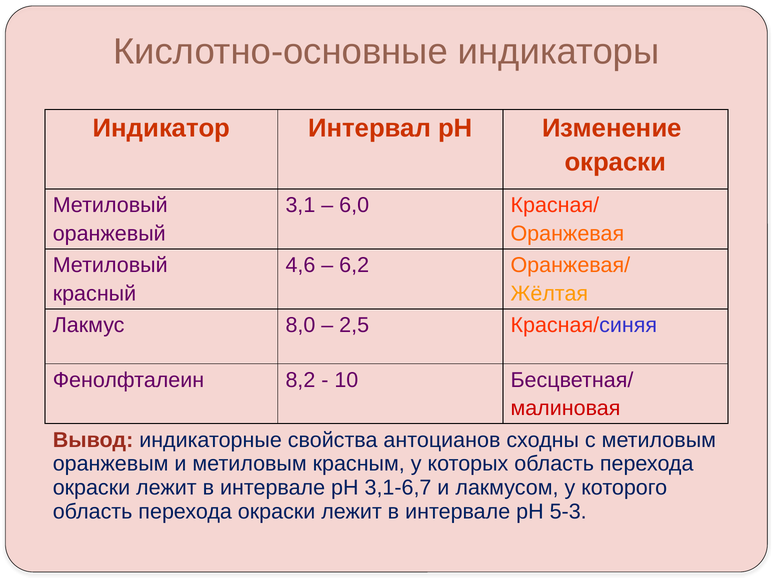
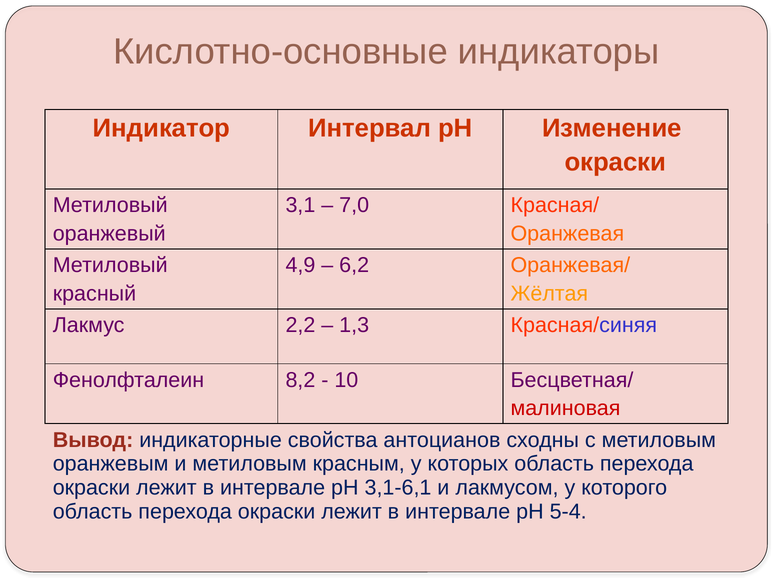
6,0: 6,0 -> 7,0 (354, 205)
4,6: 4,6 -> 4,9 (300, 265)
8,0: 8,0 -> 2,2 (300, 325)
2,5: 2,5 -> 1,3 (354, 325)
3,1-6,7: 3,1-6,7 -> 3,1-6,1 (398, 488)
5-3: 5-3 -> 5-4 (568, 512)
